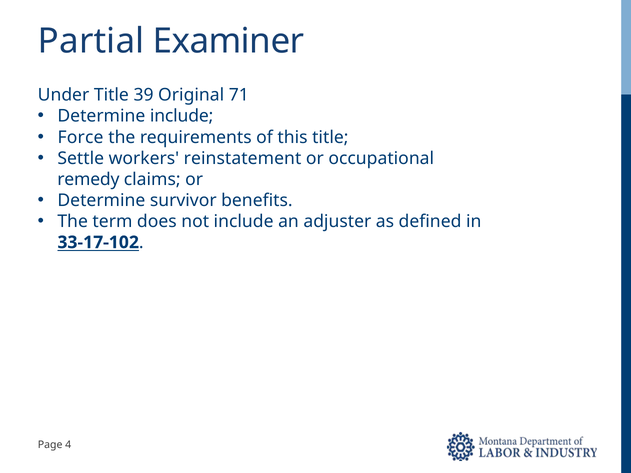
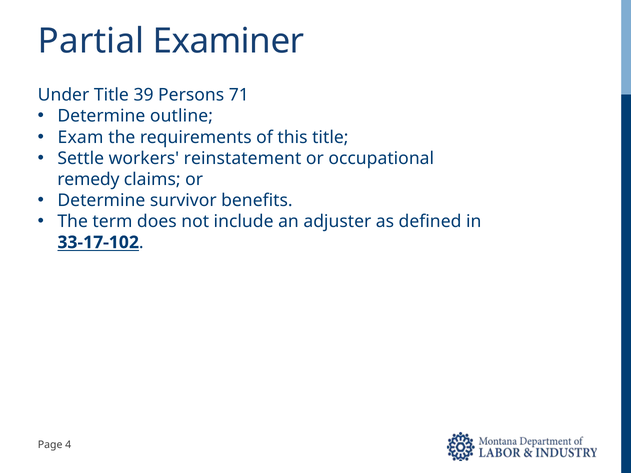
Original: Original -> Persons (191, 95)
Determine include: include -> outline (181, 116)
Force: Force -> Exam (81, 137)
